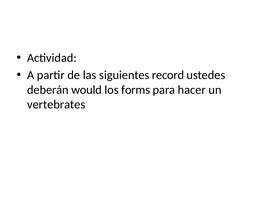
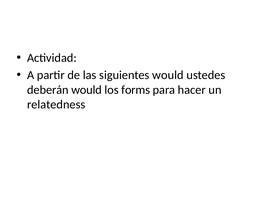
siguientes record: record -> would (168, 75)
vertebrates: vertebrates -> relatedness (56, 105)
